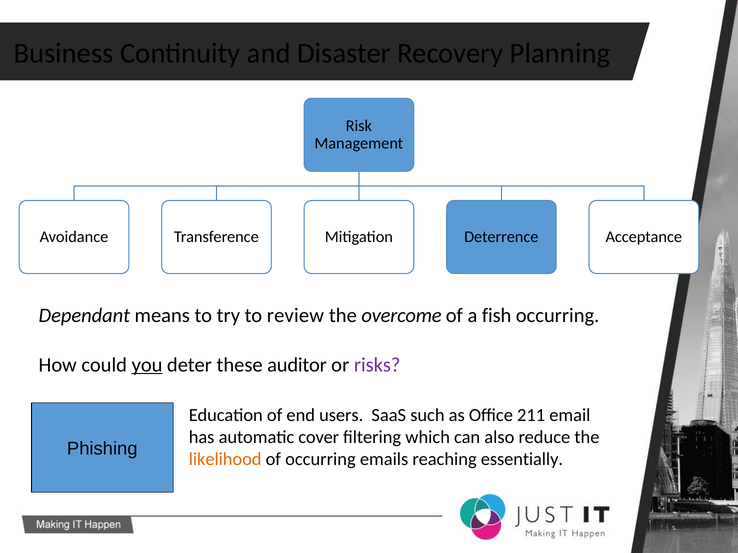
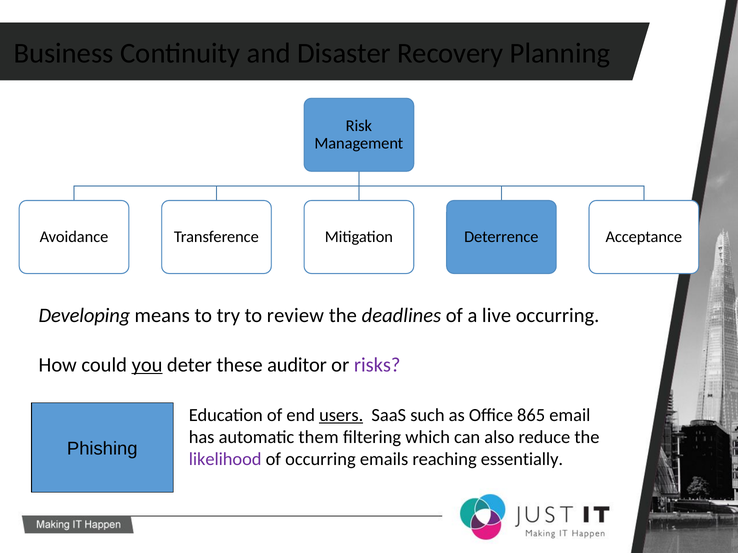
Dependant: Dependant -> Developing (84, 316)
overcome: overcome -> deadlines (401, 316)
fish: fish -> live (497, 316)
users underline: none -> present (341, 415)
211: 211 -> 865 (531, 415)
cover: cover -> them (319, 438)
likelihood colour: orange -> purple (225, 460)
